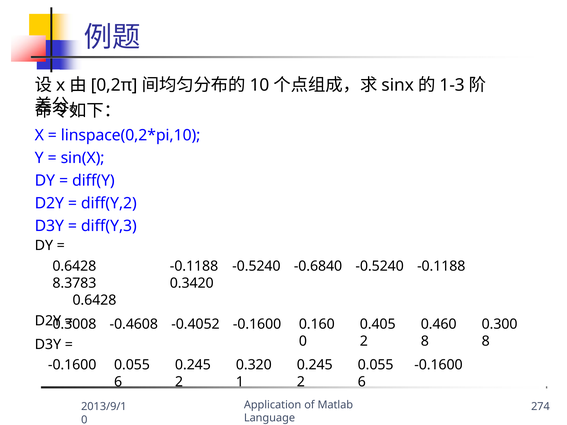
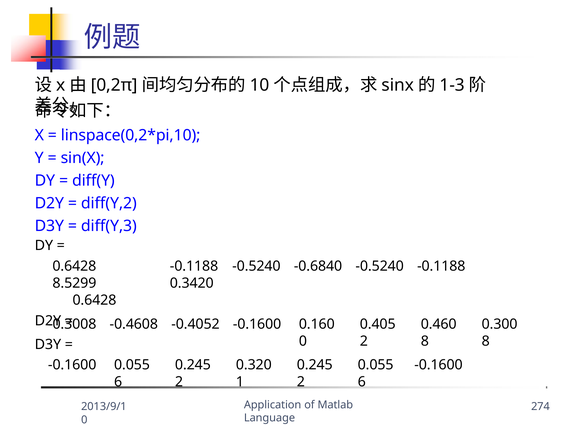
8.3783: 8.3783 -> 8.5299 (74, 283)
